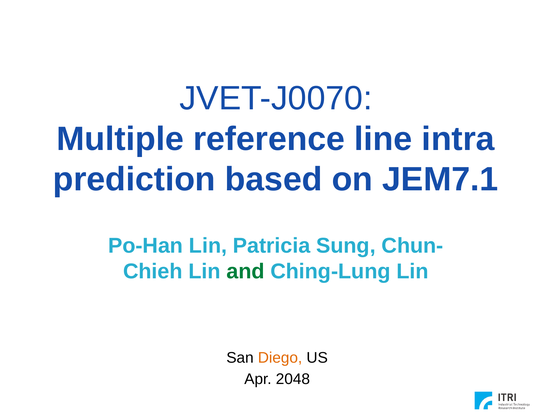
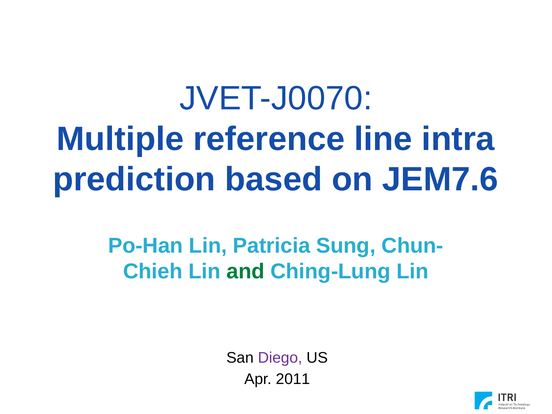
JEM7.1: JEM7.1 -> JEM7.6 (440, 179)
Diego colour: orange -> purple (280, 358)
2048: 2048 -> 2011 (293, 379)
